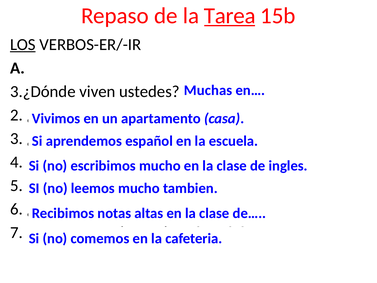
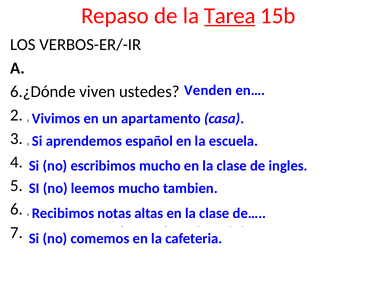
LOS underline: present -> none (23, 45)
Muchas: Muchas -> Venden (208, 90)
3.¿Dónde: 3.¿Dónde -> 6.¿Dónde (43, 91)
